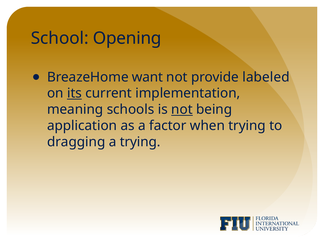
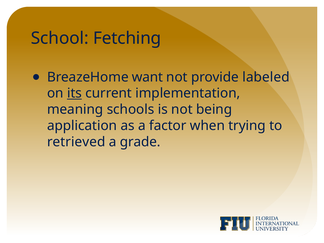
Opening: Opening -> Fetching (127, 38)
not underline: present -> none (182, 109)
dragging: dragging -> retrieved (76, 142)
a trying: trying -> grade (140, 142)
